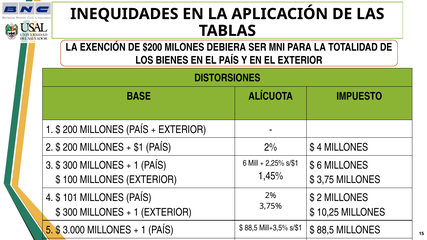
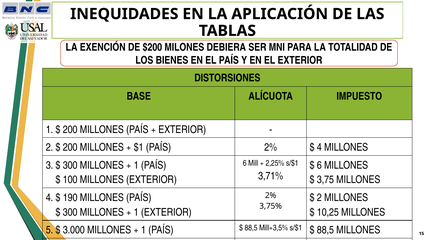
1,45%: 1,45% -> 3,71% (271, 176)
101: 101 -> 190 (70, 198)
